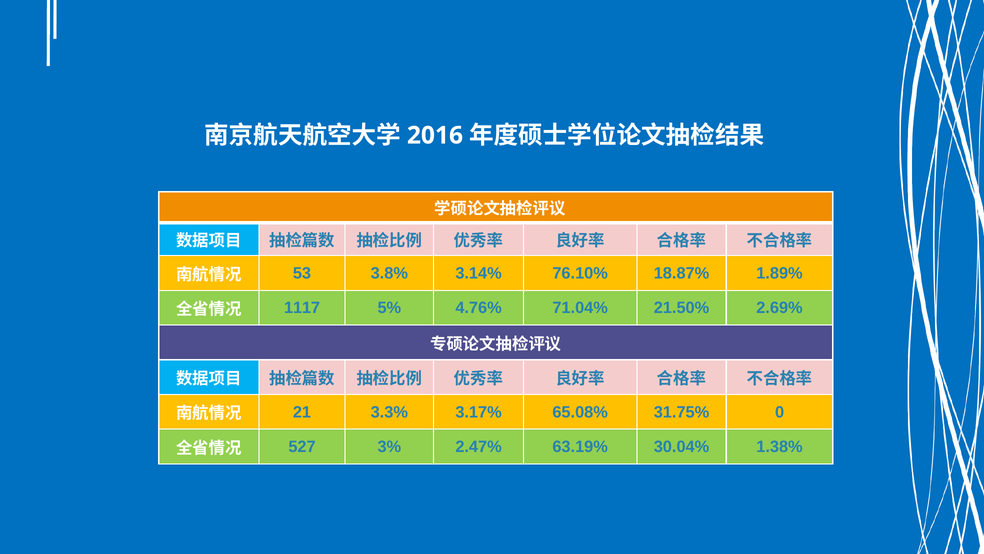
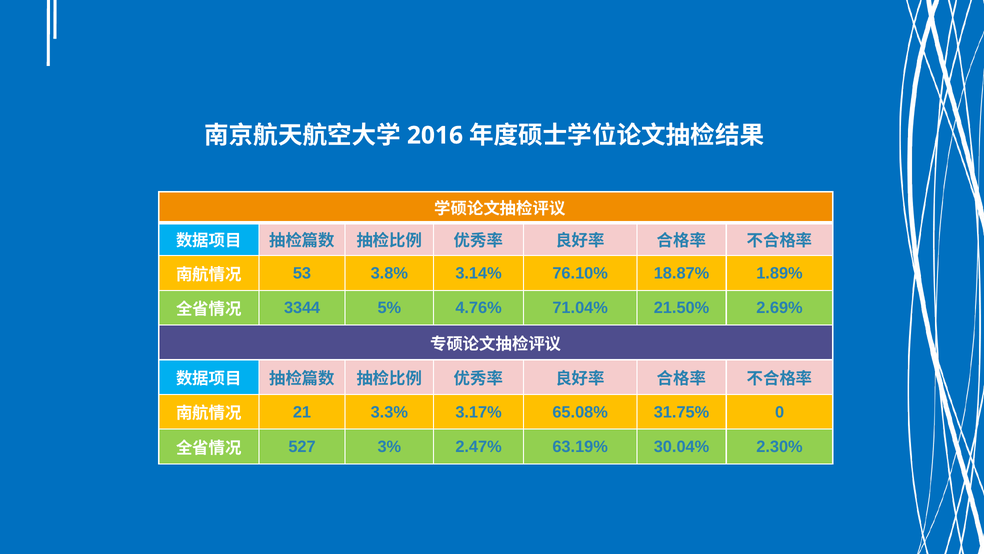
1117: 1117 -> 3344 (302, 308)
1.38%: 1.38% -> 2.30% (779, 446)
